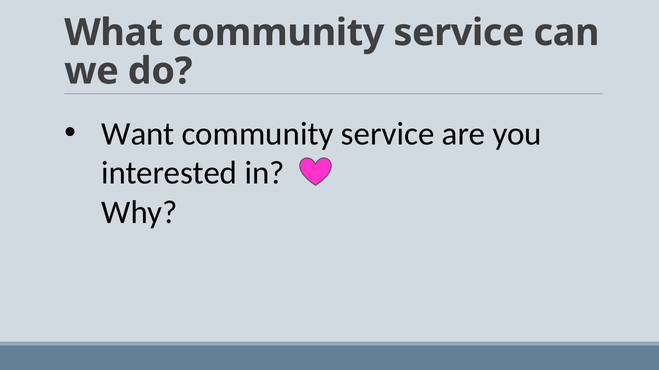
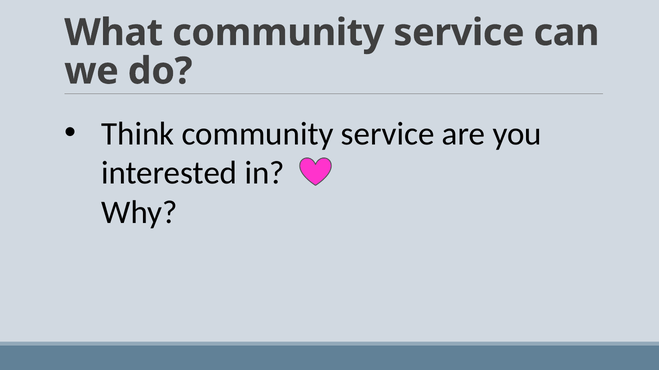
Want: Want -> Think (138, 134)
